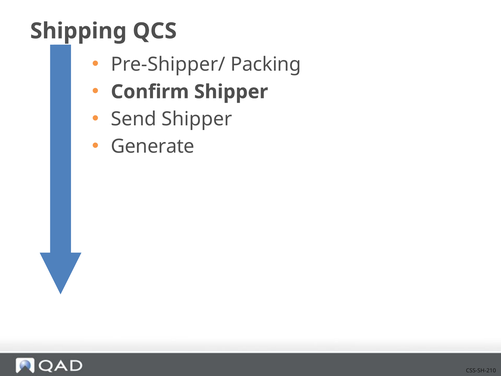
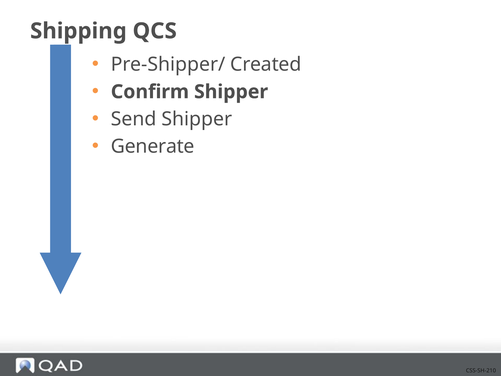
Packing: Packing -> Created (266, 64)
